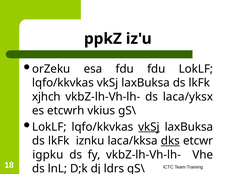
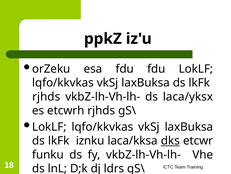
xjhch: xjhch -> rjhds (46, 96)
etcwrh vkius: vkius -> rjhds (101, 110)
vkSj underline: present -> none (149, 126)
igpku: igpku -> funku (48, 154)
